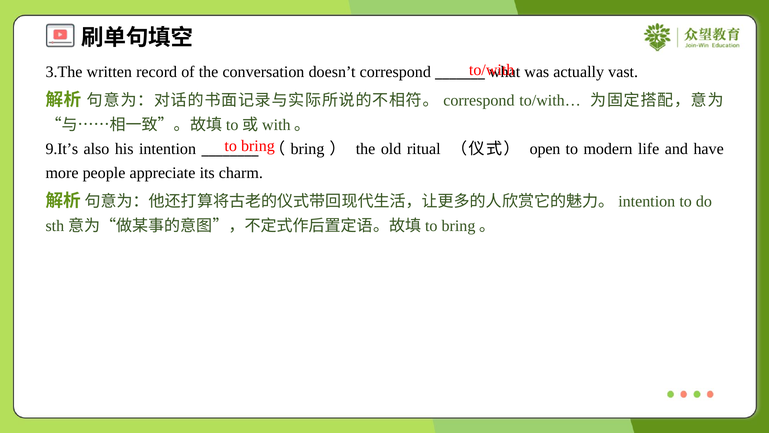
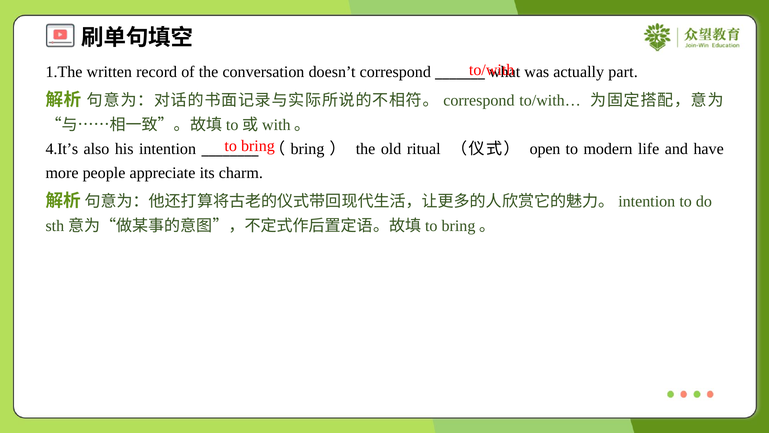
3.The: 3.The -> 1.The (64, 72)
vast: vast -> part (623, 72)
9.It’s: 9.It’s -> 4.It’s (62, 149)
